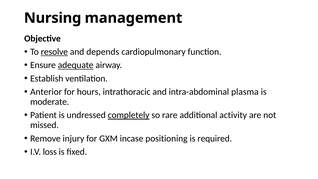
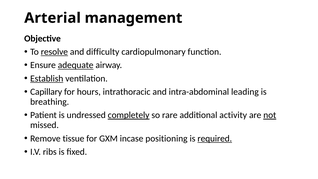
Nursing: Nursing -> Arterial (52, 18)
depends: depends -> difficulty (103, 52)
Establish underline: none -> present (47, 78)
Anterior: Anterior -> Capillary (46, 92)
plasma: plasma -> leading (245, 92)
moderate: moderate -> breathing (50, 102)
not underline: none -> present (270, 115)
injury: injury -> tissue (74, 138)
required underline: none -> present (215, 138)
loss: loss -> ribs (50, 152)
